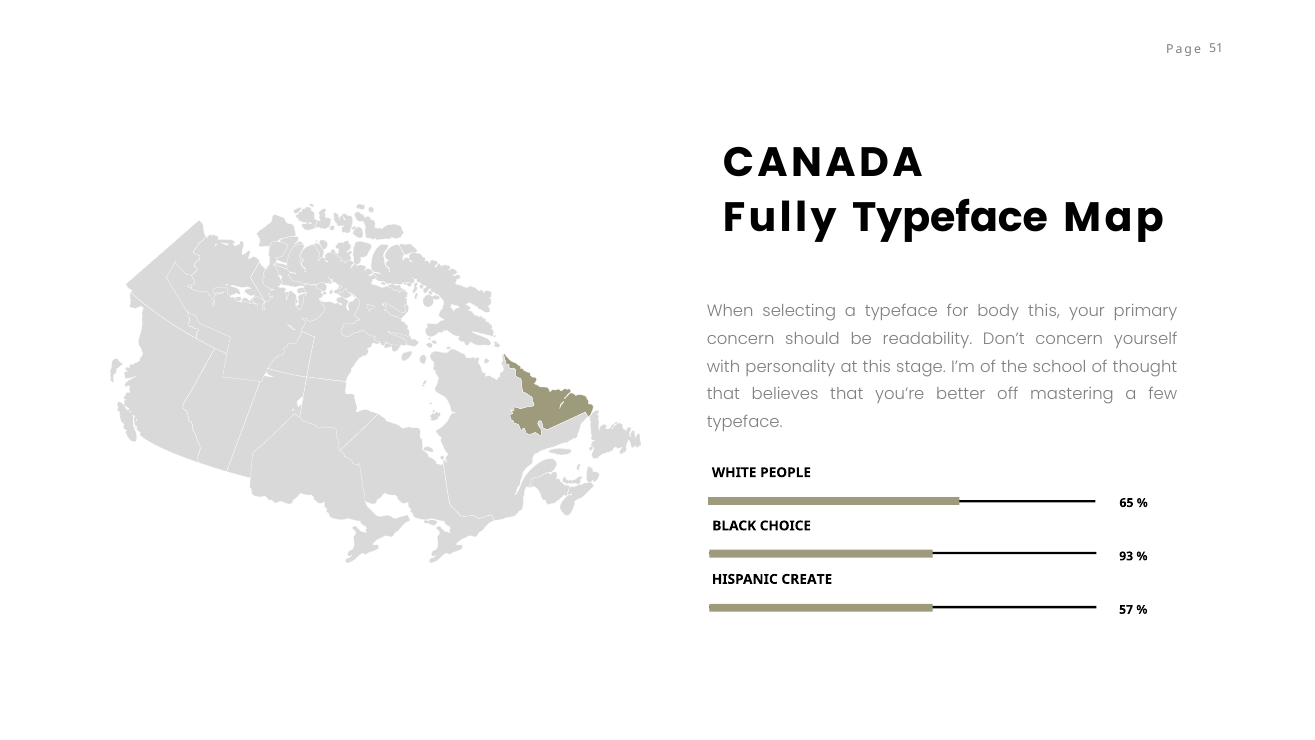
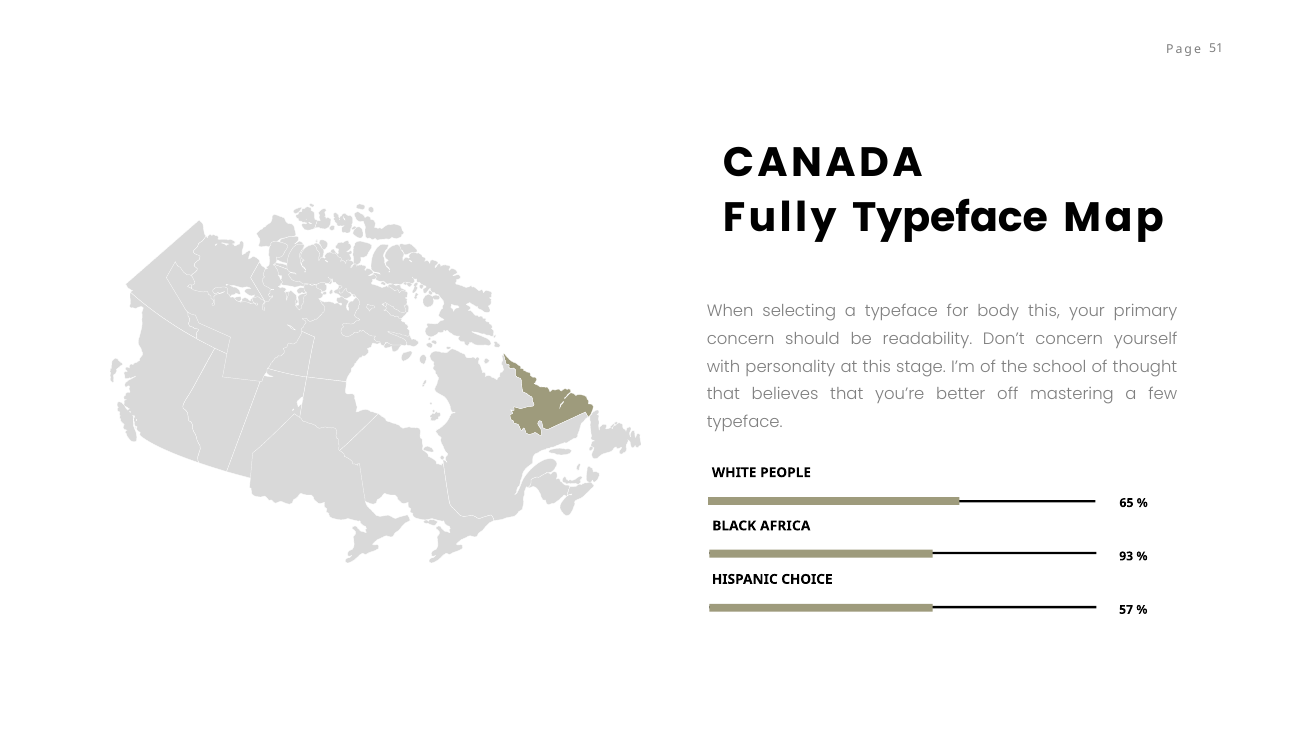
CHOICE: CHOICE -> AFRICA (785, 526)
CREATE: CREATE -> CHOICE (807, 579)
